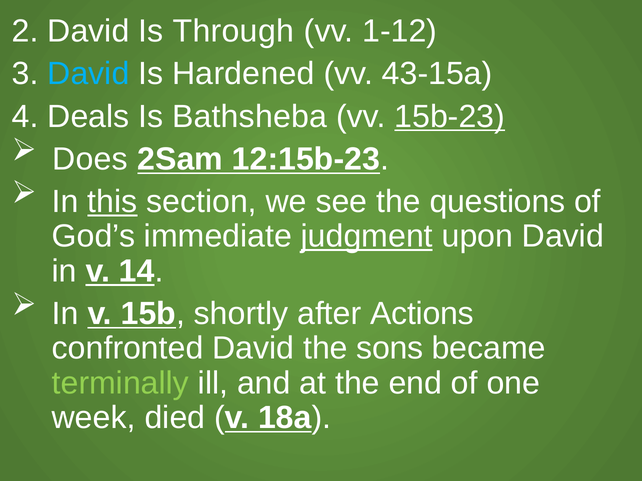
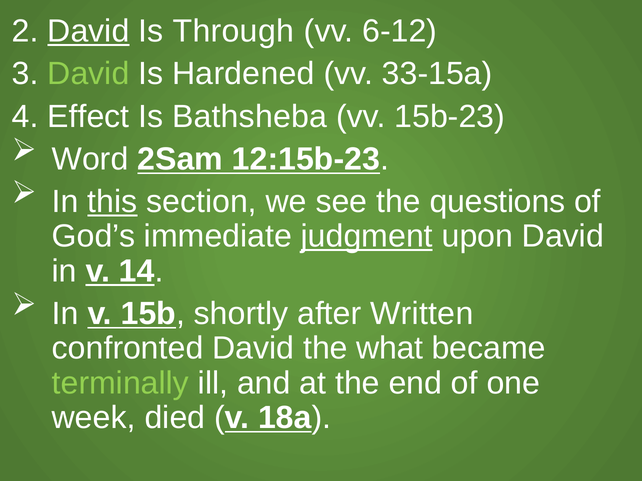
David underline: none -> present (88, 31)
1-12: 1-12 -> 6-12 (400, 31)
David colour: light blue -> light green (88, 74)
43-15a: 43-15a -> 33-15a (437, 74)
Deals: Deals -> Effect (88, 117)
15b-23 underline: present -> none (450, 117)
Does: Does -> Word (90, 159)
Actions: Actions -> Written (422, 314)
sons: sons -> what (390, 349)
